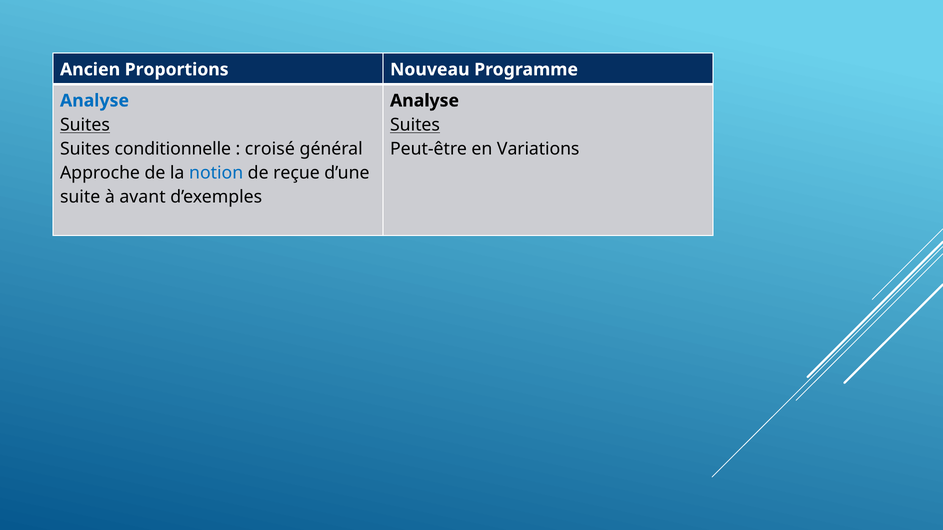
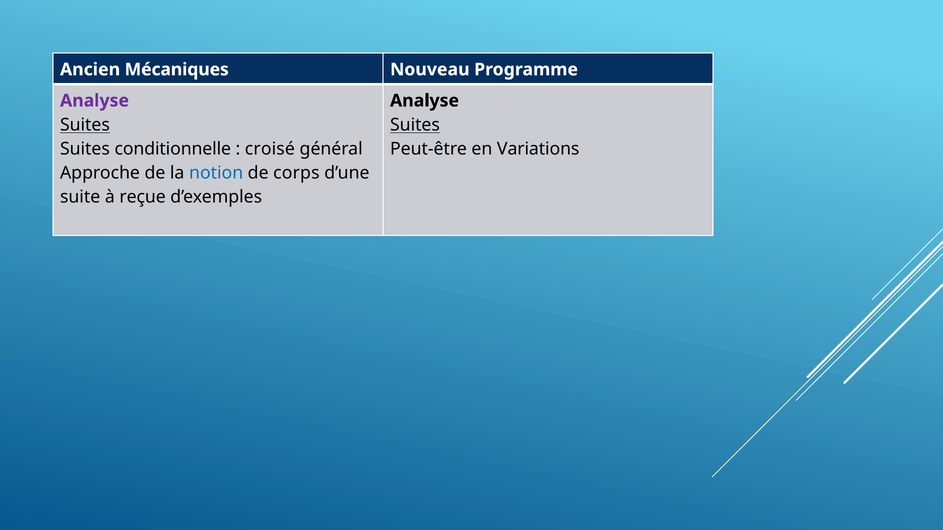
Proportions: Proportions -> Mécaniques (177, 70)
Analyse colour: blue -> purple (95, 101)
reçue: reçue -> corps (296, 173)
avant: avant -> reçue (143, 197)
